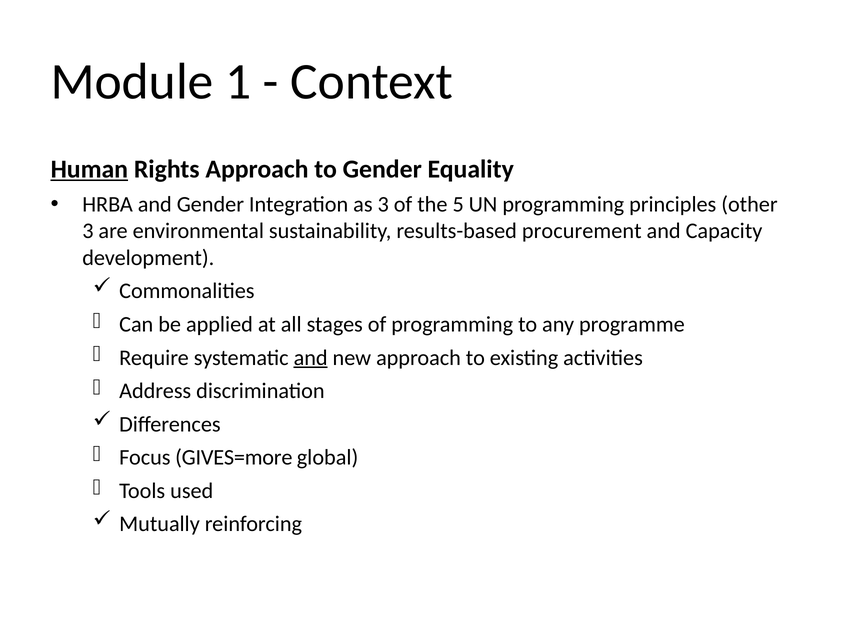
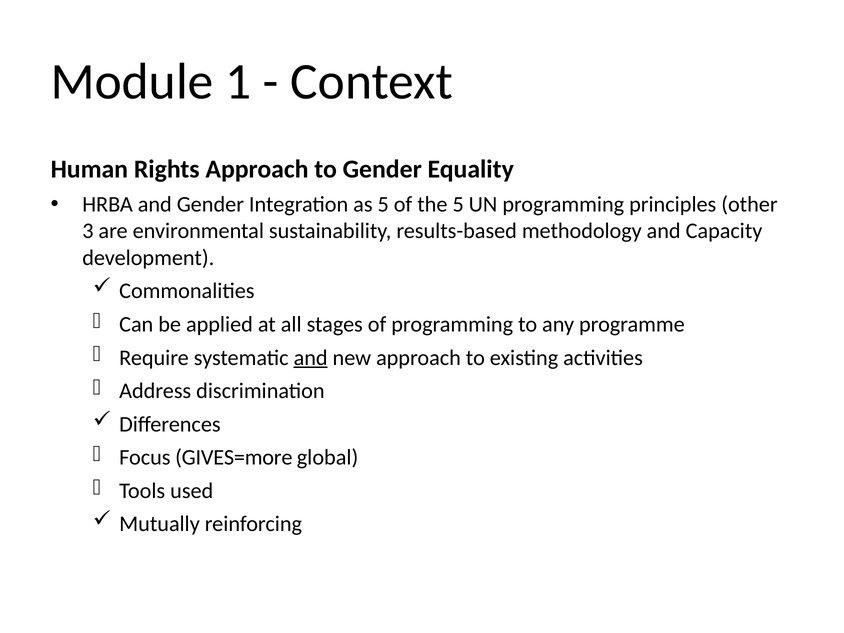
Human underline: present -> none (89, 169)
as 3: 3 -> 5 (383, 204)
procurement: procurement -> methodology (582, 231)
